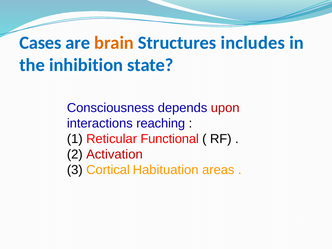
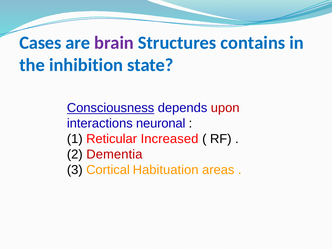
brain colour: orange -> purple (114, 43)
includes: includes -> contains (253, 43)
Consciousness underline: none -> present (111, 108)
reaching: reaching -> neuronal (161, 123)
Functional: Functional -> Increased (170, 139)
Activation: Activation -> Dementia (114, 154)
